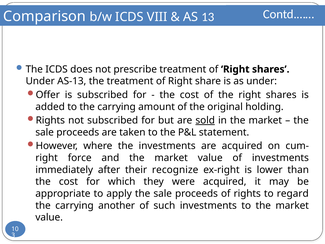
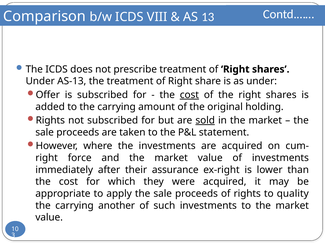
cost underline: none -> present (189, 95)
recognize: recognize -> assurance (175, 170)
regard: regard -> quality (293, 193)
